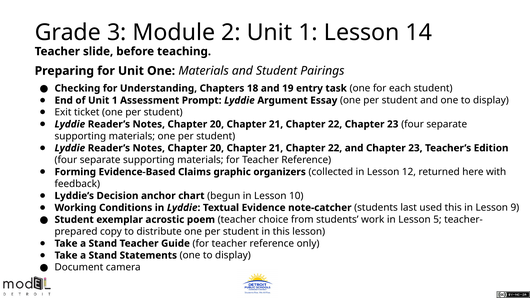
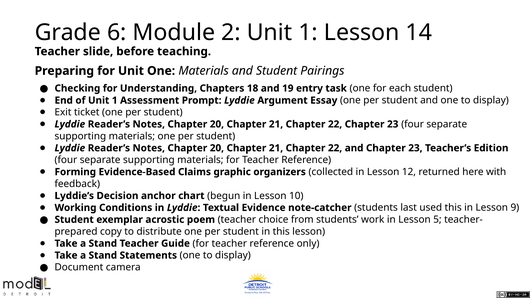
3: 3 -> 6 (117, 33)
